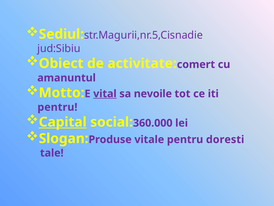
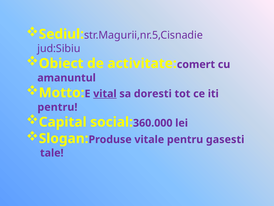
nevoile: nevoile -> doresti (153, 94)
Capital underline: present -> none (63, 122)
doresti: doresti -> gasesti (225, 139)
